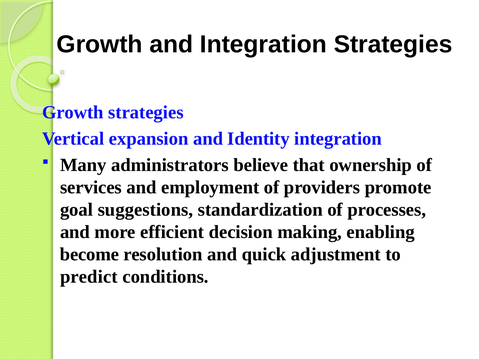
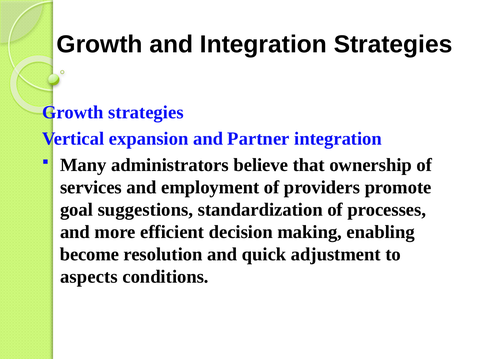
Identity: Identity -> Partner (258, 139)
predict: predict -> aspects (89, 277)
